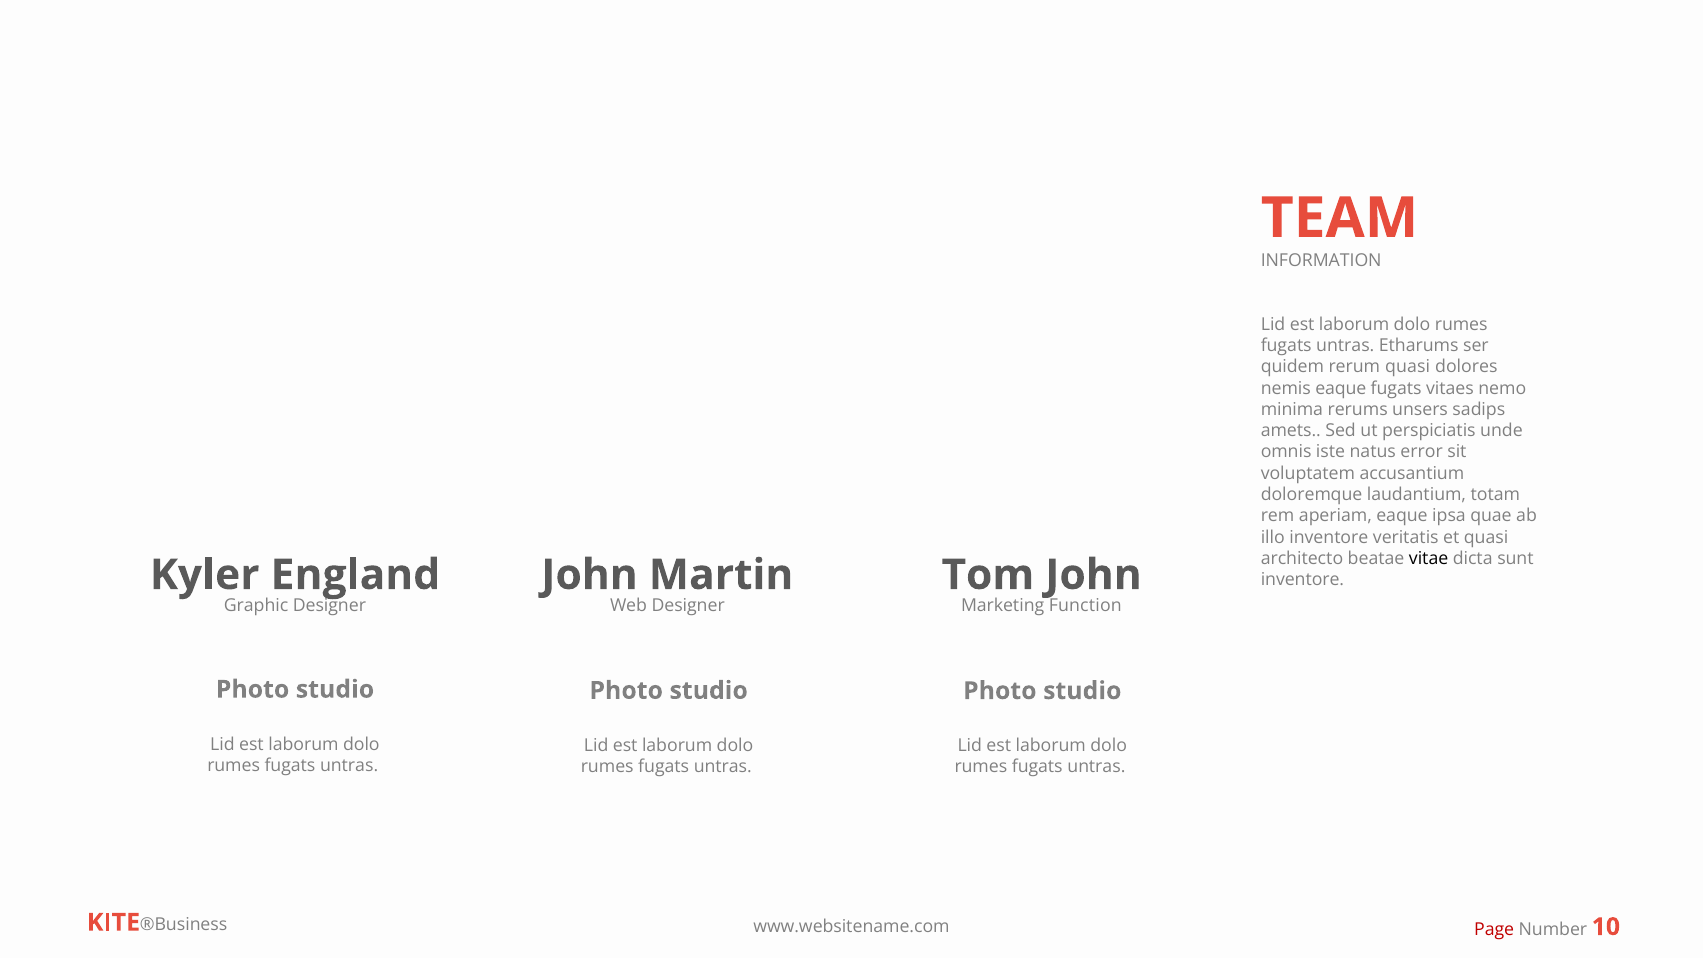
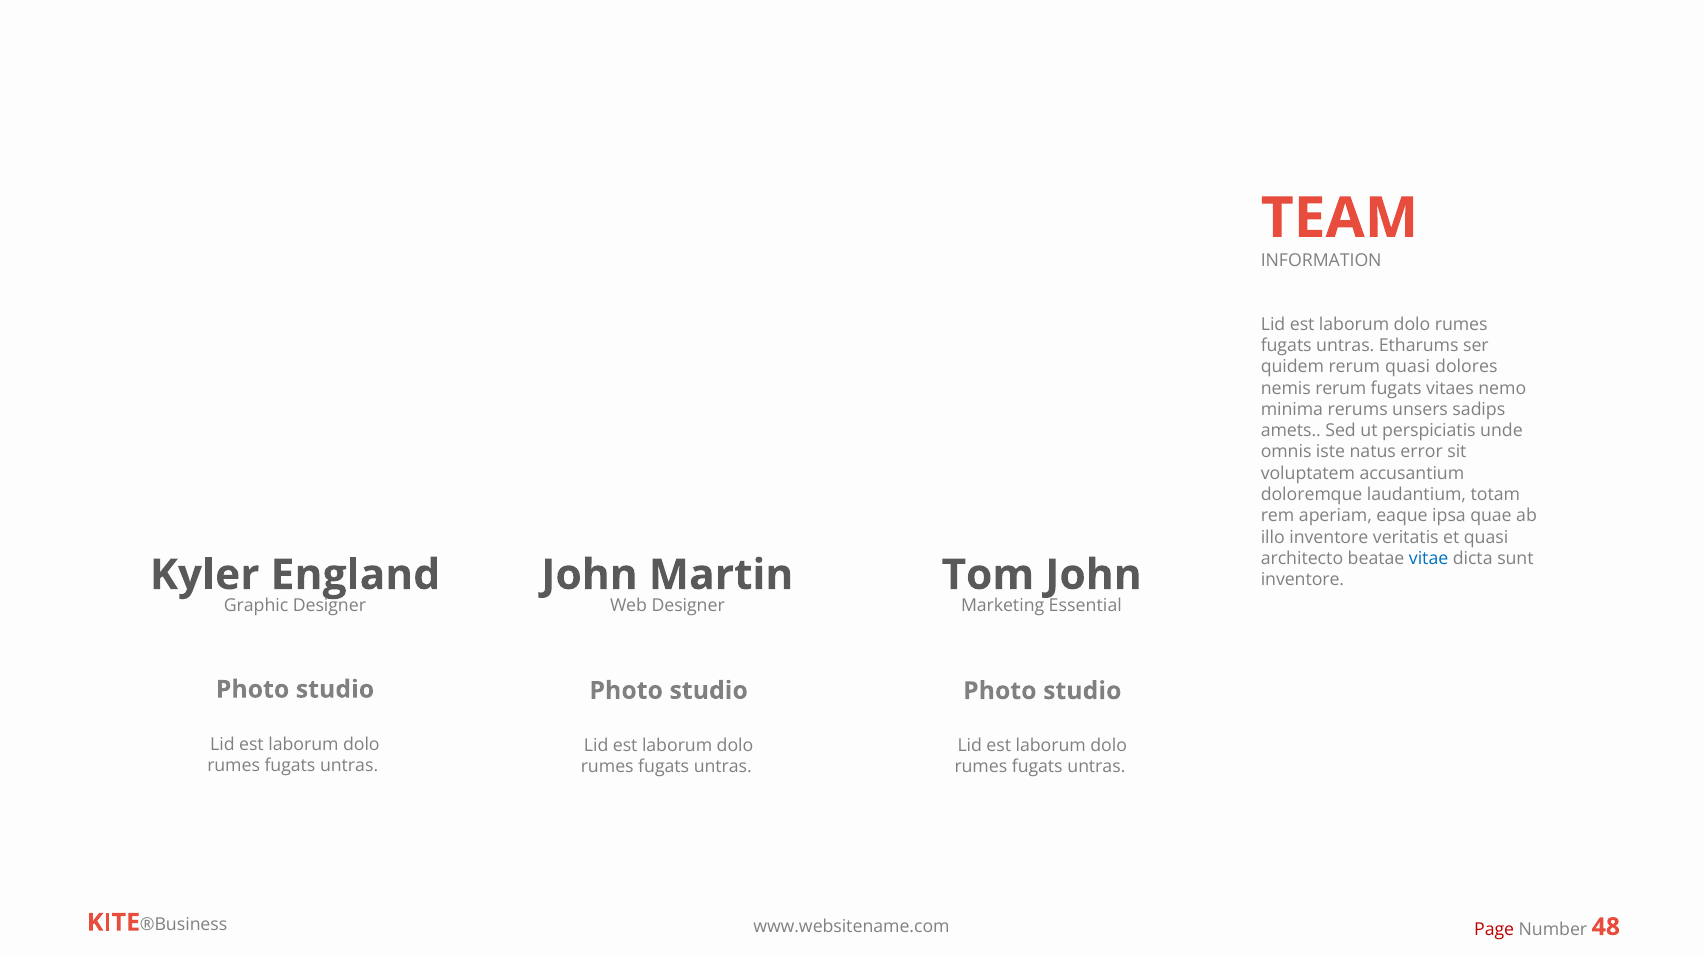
nemis eaque: eaque -> rerum (1341, 388)
vitae colour: black -> blue (1429, 559)
Function: Function -> Essential (1085, 606)
10: 10 -> 48 (1606, 927)
